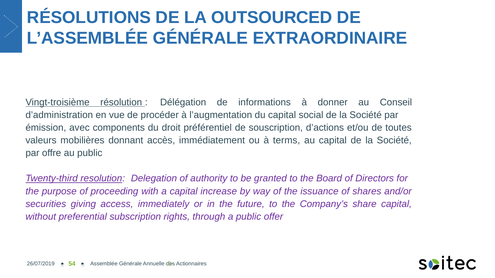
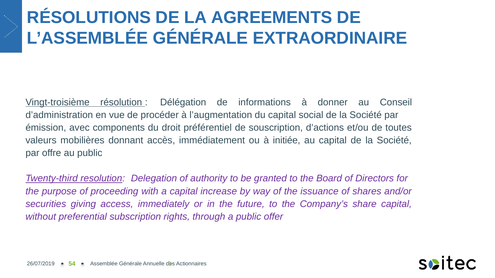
OUTSOURCED: OUTSOURCED -> AGREEMENTS (272, 17)
terms: terms -> initiée (287, 141)
